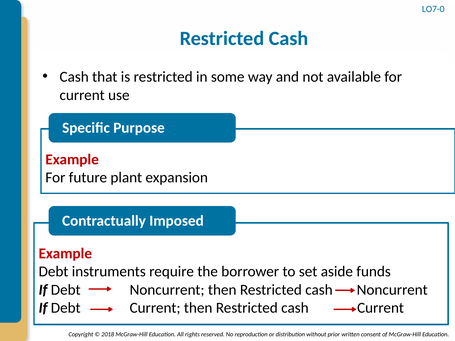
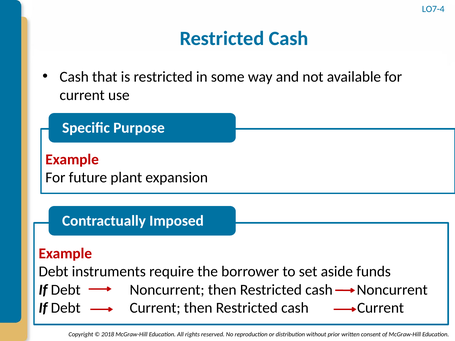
LO7-0: LO7-0 -> LO7-4 (433, 9)
